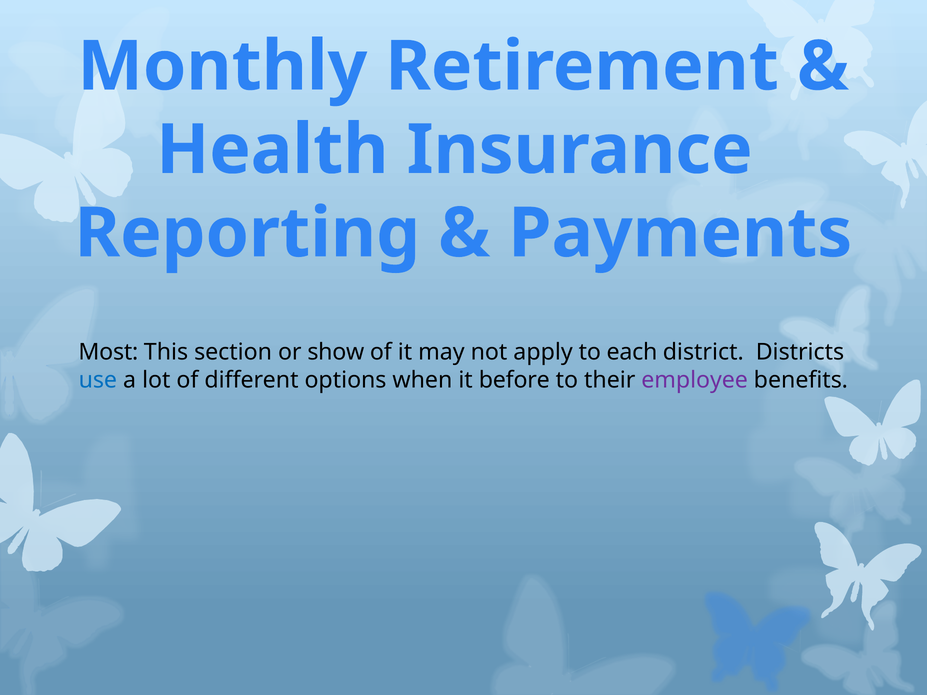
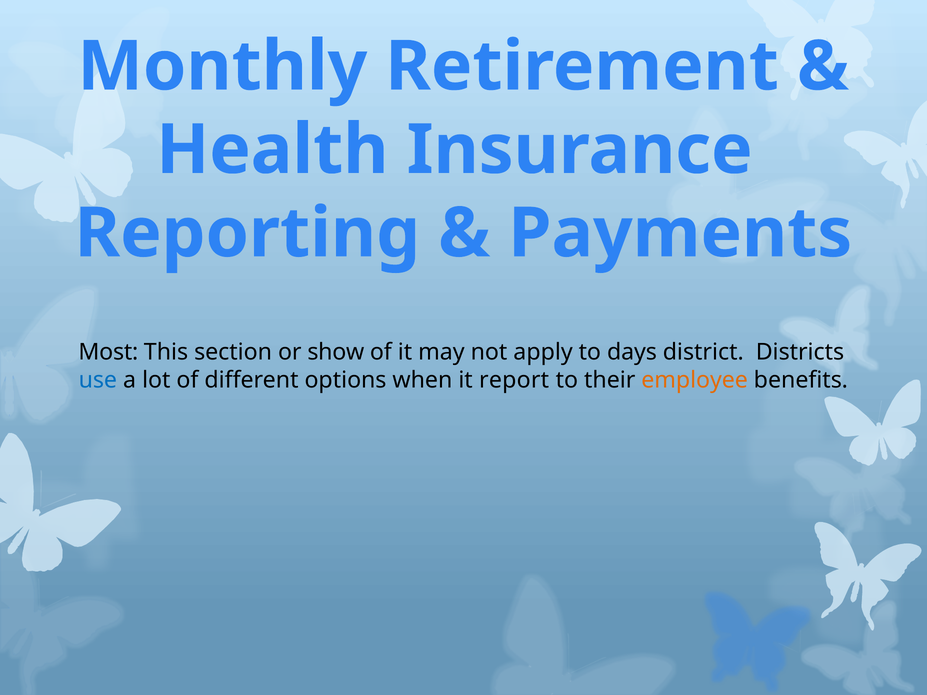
each: each -> days (632, 352)
before: before -> report (514, 380)
employee colour: purple -> orange (695, 380)
